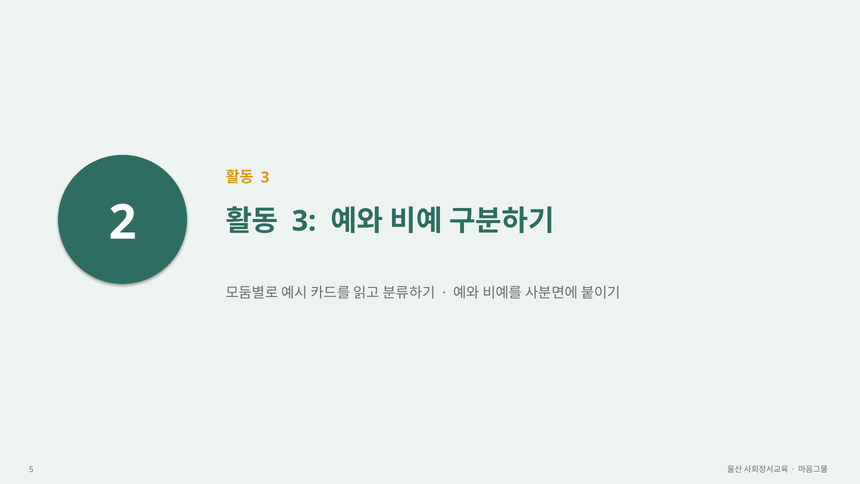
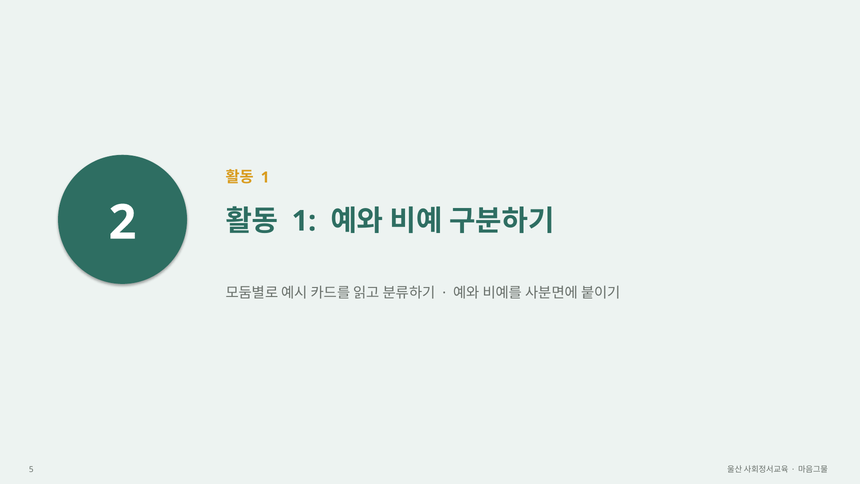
3: 3 -> 1 (265, 177)
3: 3 -> 1 (304, 221)
